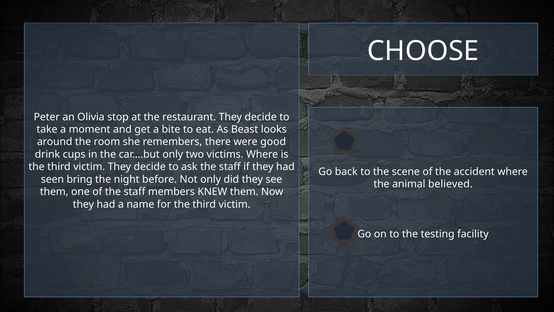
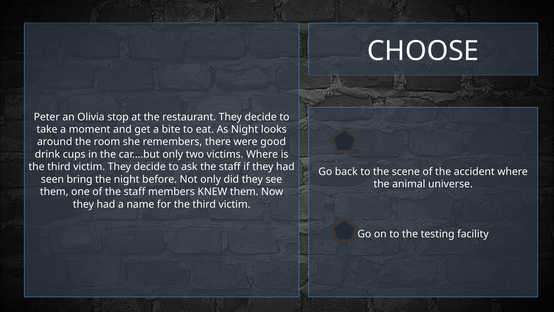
As Beast: Beast -> Night (245, 129)
believed: believed -> universe (450, 184)
